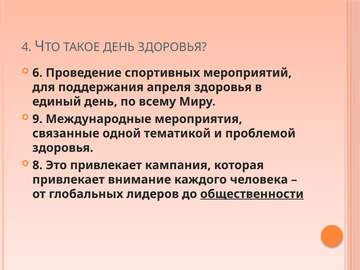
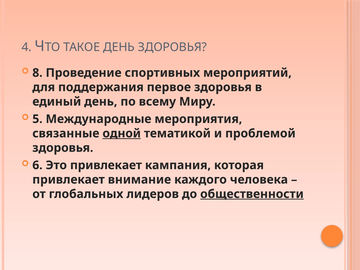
6: 6 -> 8 (37, 73)
апреля: апреля -> первое (169, 87)
9: 9 -> 5 (37, 119)
одной underline: none -> present (122, 133)
8: 8 -> 6 (37, 165)
